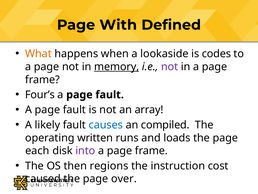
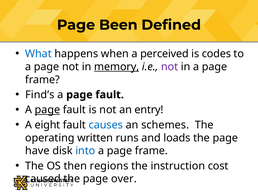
With: With -> Been (118, 25)
What colour: orange -> blue (38, 54)
lookaside: lookaside -> perceived (164, 54)
Four’s: Four’s -> Find’s (40, 94)
page underline: none -> present (47, 110)
array: array -> entry (149, 110)
likely: likely -> eight (47, 125)
compiled: compiled -> schemes (165, 125)
each: each -> have (37, 150)
into colour: purple -> blue (85, 150)
